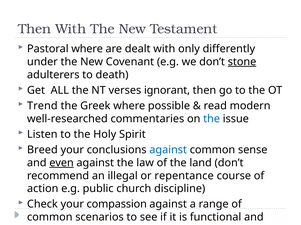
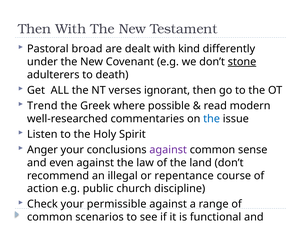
Pastoral where: where -> broad (87, 49)
only: only -> kind (189, 49)
Breed: Breed -> Anger (42, 150)
against colour: blue -> purple (168, 150)
even underline: present -> none (62, 163)
compassion: compassion -> permissible (117, 205)
